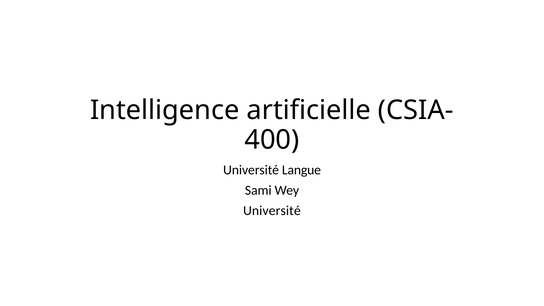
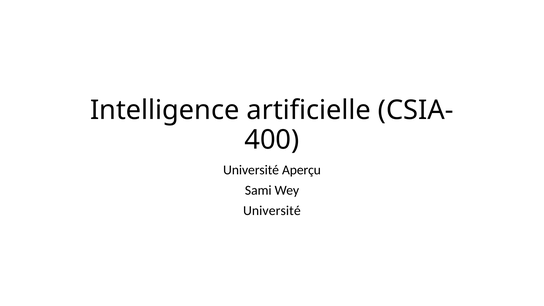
Langue: Langue -> Aperçu (301, 170)
